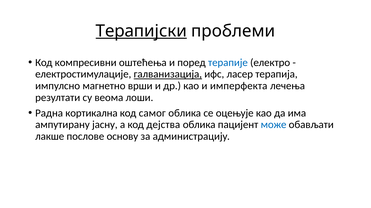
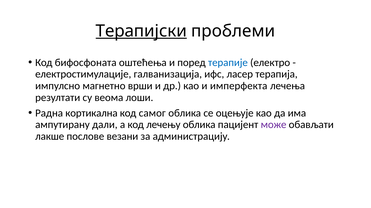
компресивни: компресивни -> бифосфоната (86, 63)
галванизација underline: present -> none (168, 74)
јасну: јасну -> дали (105, 125)
дејства: дејства -> лечењу (163, 125)
може colour: blue -> purple (274, 125)
основу: основу -> везани (122, 137)
